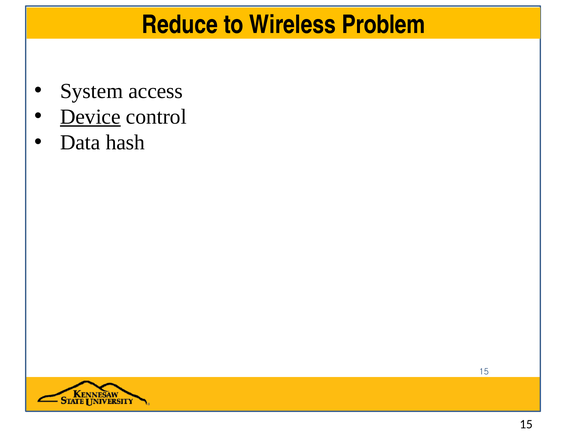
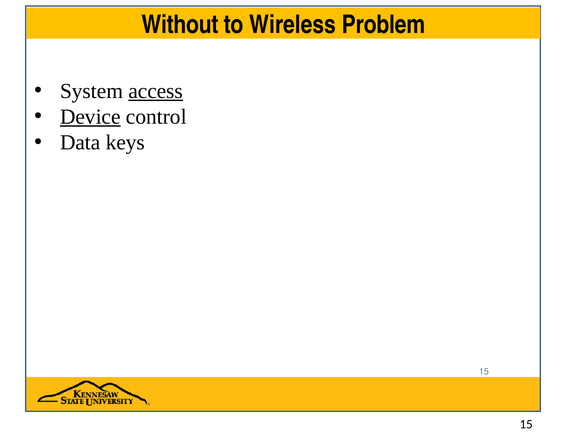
Reduce: Reduce -> Without (180, 25)
access underline: none -> present (156, 91)
hash: hash -> keys (125, 143)
